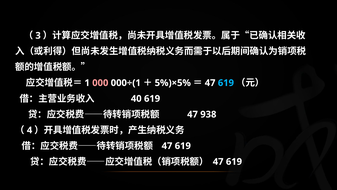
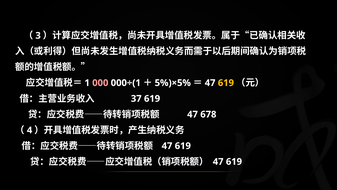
619 colour: light blue -> yellow (226, 83)
40: 40 -> 37 (136, 98)
938: 938 -> 678 (208, 114)
